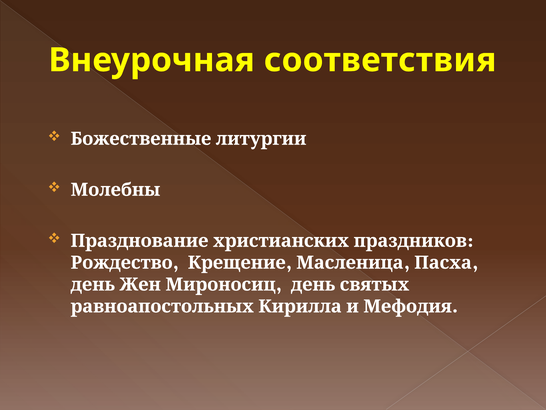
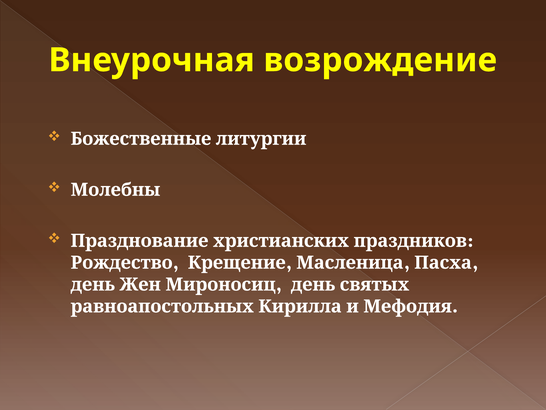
соответствия: соответствия -> возрождение (380, 60)
